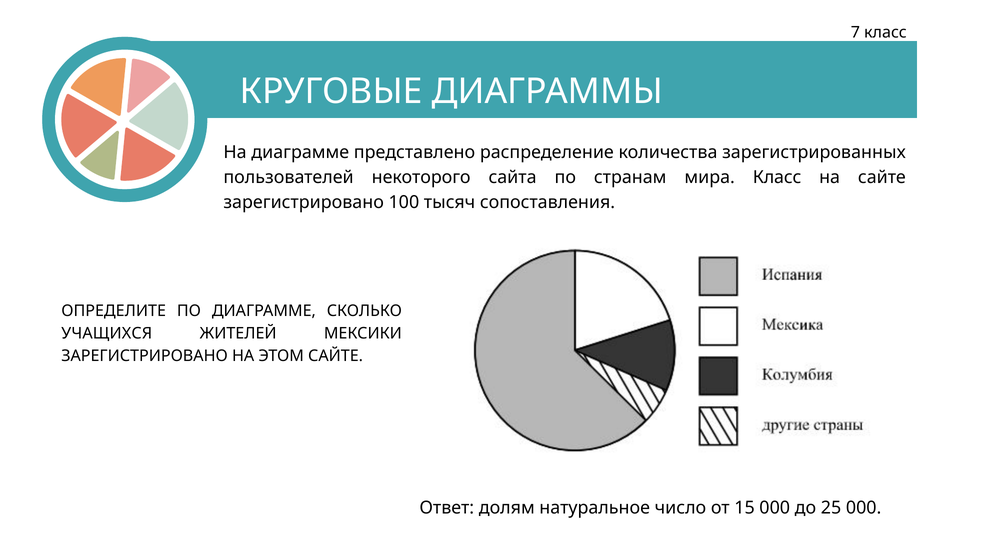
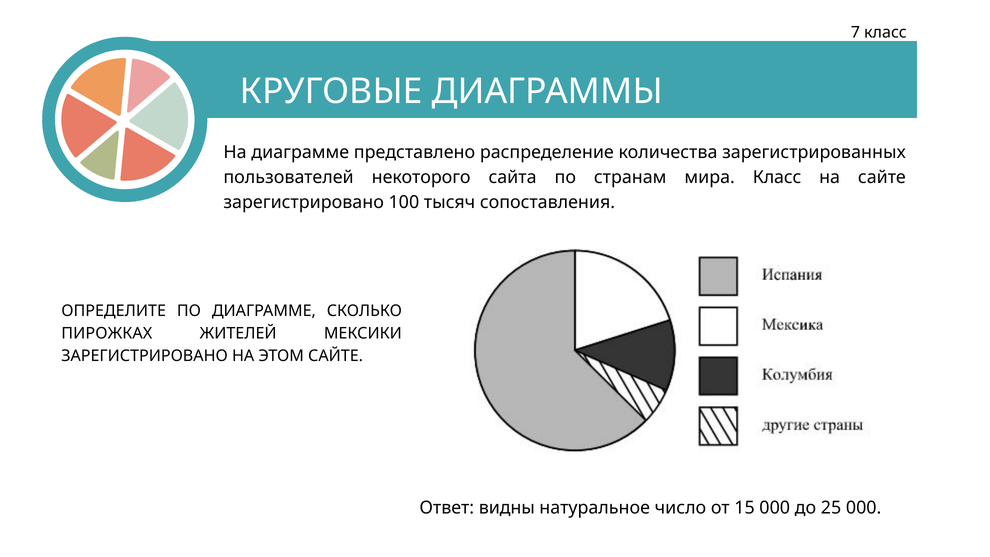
УЧАЩИХСЯ: УЧАЩИХСЯ -> ПИРОЖКАХ (107, 333)
долям: долям -> видны (507, 508)
